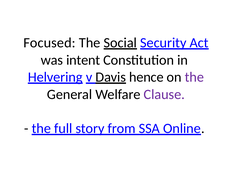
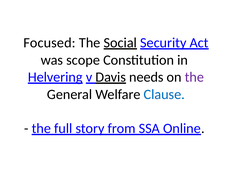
intent: intent -> scope (83, 60)
hence: hence -> needs (146, 77)
Clause colour: purple -> blue (164, 94)
